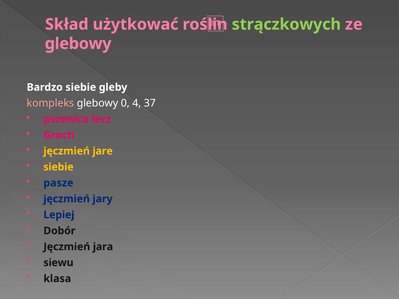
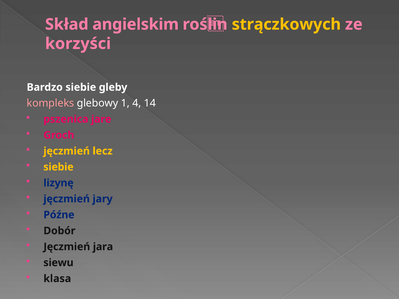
użytkować: użytkować -> angielskim (136, 24)
strączkowych colour: light green -> yellow (286, 24)
glebowy: glebowy -> korzyści (78, 44)
0: 0 -> 1 (125, 103)
37: 37 -> 14 (150, 103)
lecz: lecz -> jare (101, 119)
jare: jare -> lecz (103, 151)
pasze: pasze -> lizynę (58, 183)
Lepiej: Lepiej -> Późne (59, 215)
